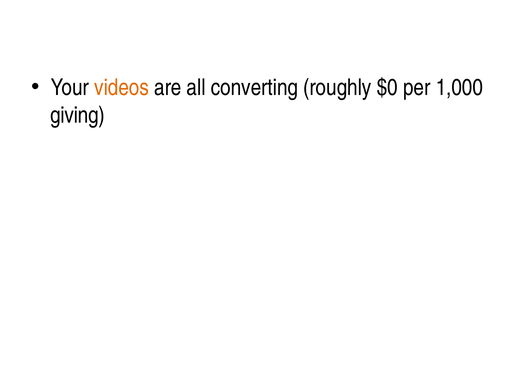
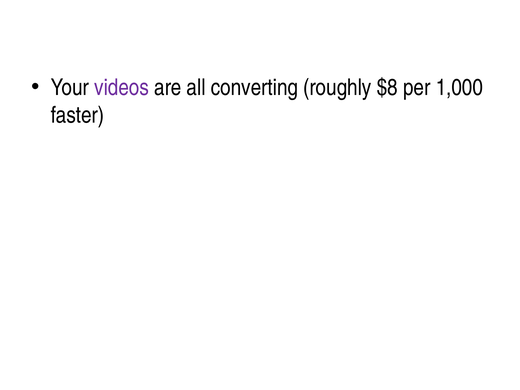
videos colour: orange -> purple (122, 87)
$0: $0 -> $8 (387, 87)
giving: giving -> faster (77, 115)
